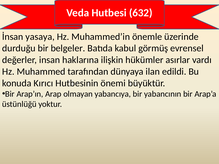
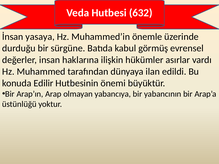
belgeler: belgeler -> sürgüne (68, 48)
Kırıcı: Kırıcı -> Edilir (43, 83)
